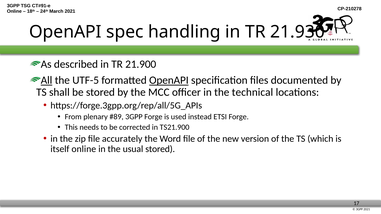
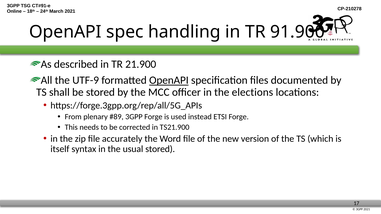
21.930: 21.930 -> 91.900 (297, 32)
All underline: present -> none (47, 80)
UTF-5: UTF-5 -> UTF-9 (86, 80)
technical: technical -> elections (252, 92)
itself online: online -> syntax (84, 149)
